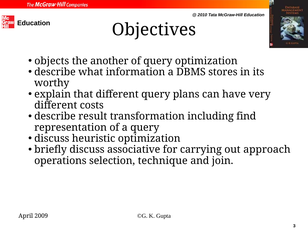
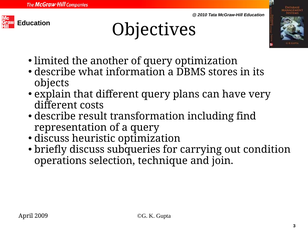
objects: objects -> limited (52, 61)
worthy: worthy -> objects (52, 83)
associative: associative -> subqueries (134, 150)
approach: approach -> condition (267, 150)
